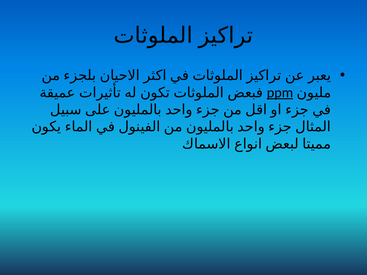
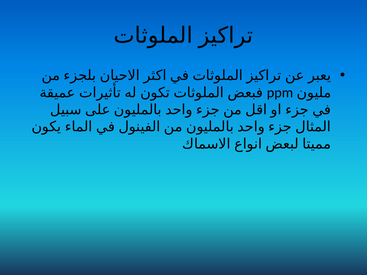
ppm underline: present -> none (280, 93)
